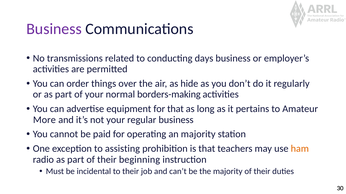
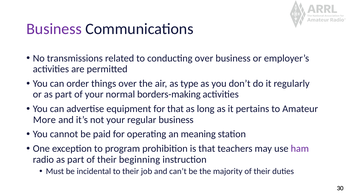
conducting days: days -> over (204, 58)
hide: hide -> type (189, 84)
an majority: majority -> meaning (198, 135)
assisting: assisting -> program (123, 149)
ham colour: orange -> purple (300, 149)
